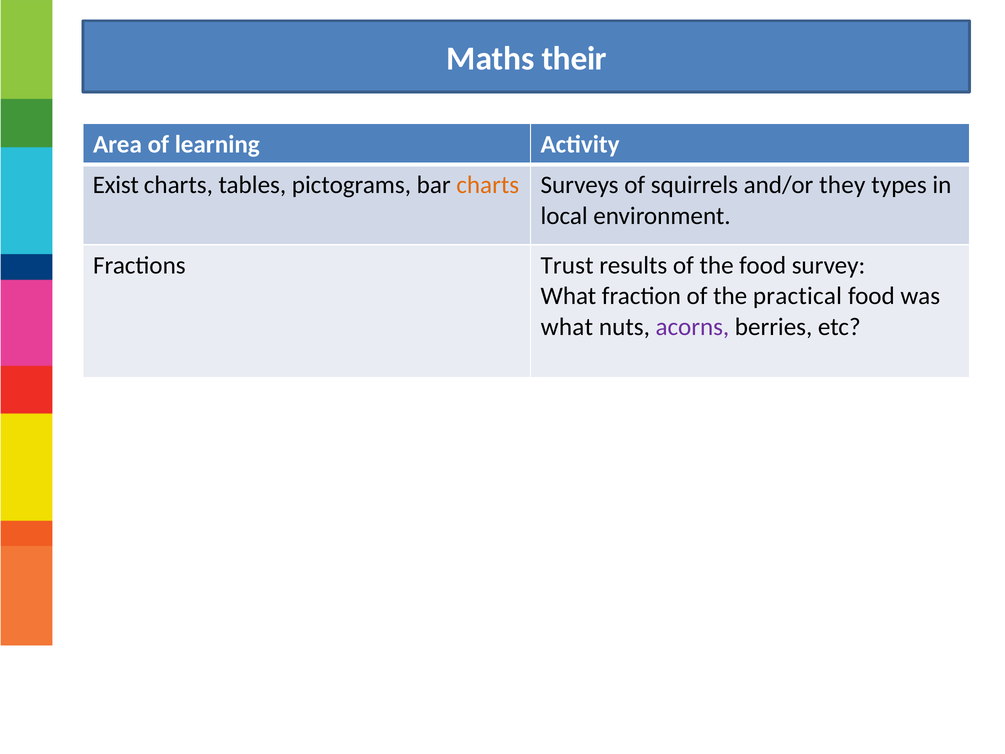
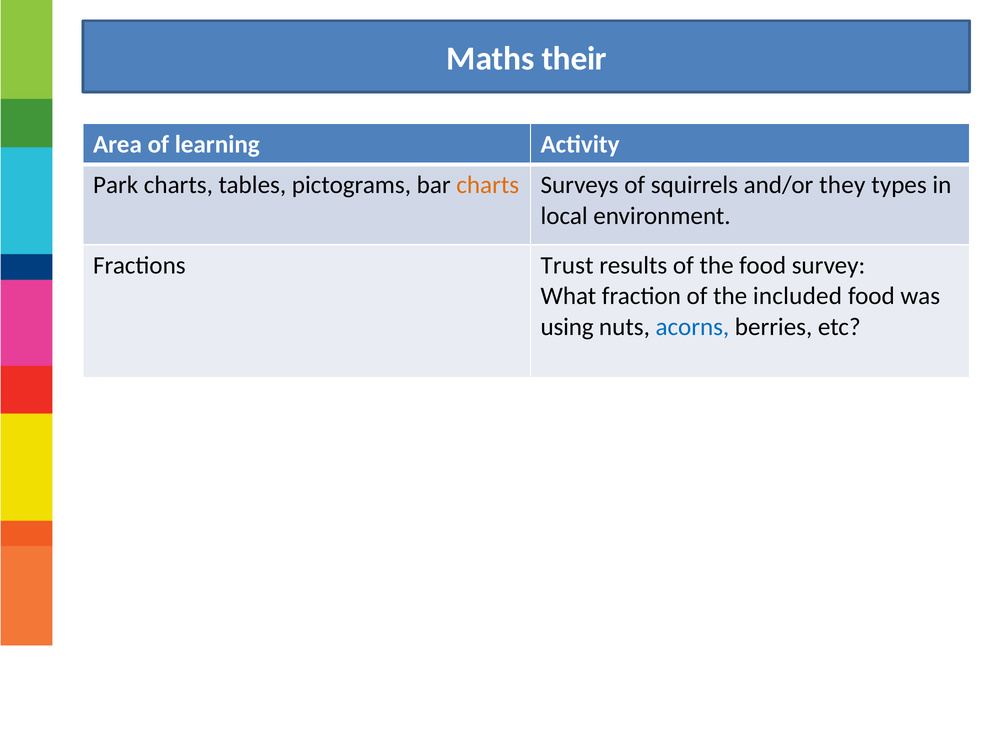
Exist: Exist -> Park (116, 185)
practical: practical -> included (797, 296)
what: what -> using (567, 327)
acorns colour: purple -> blue (692, 327)
